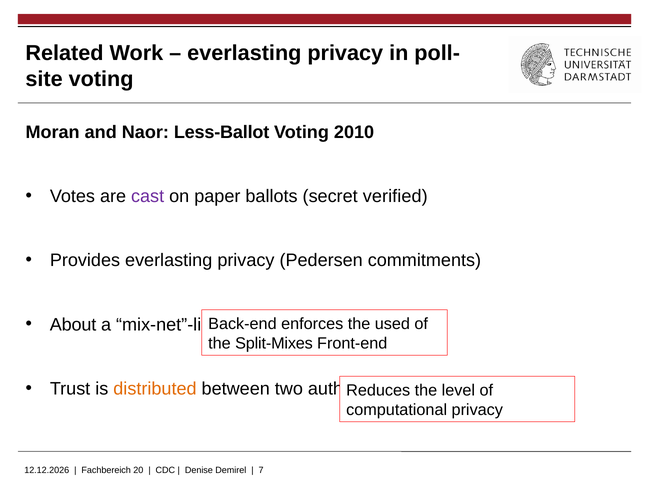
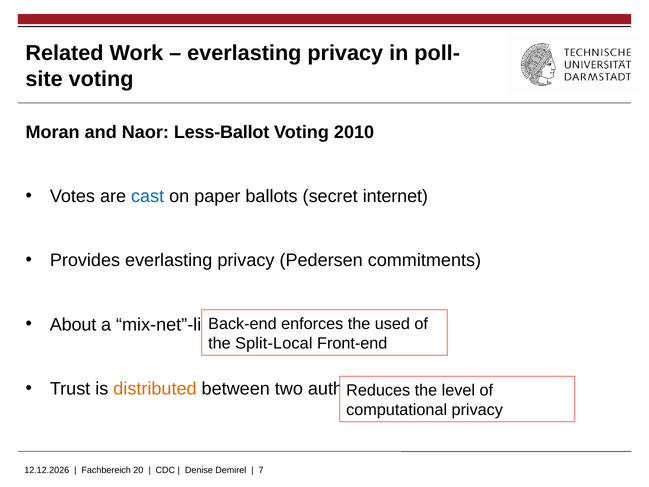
cast colour: purple -> blue (148, 196)
verified: verified -> internet (395, 196)
Split-Mixes: Split-Mixes -> Split-Local (274, 343)
